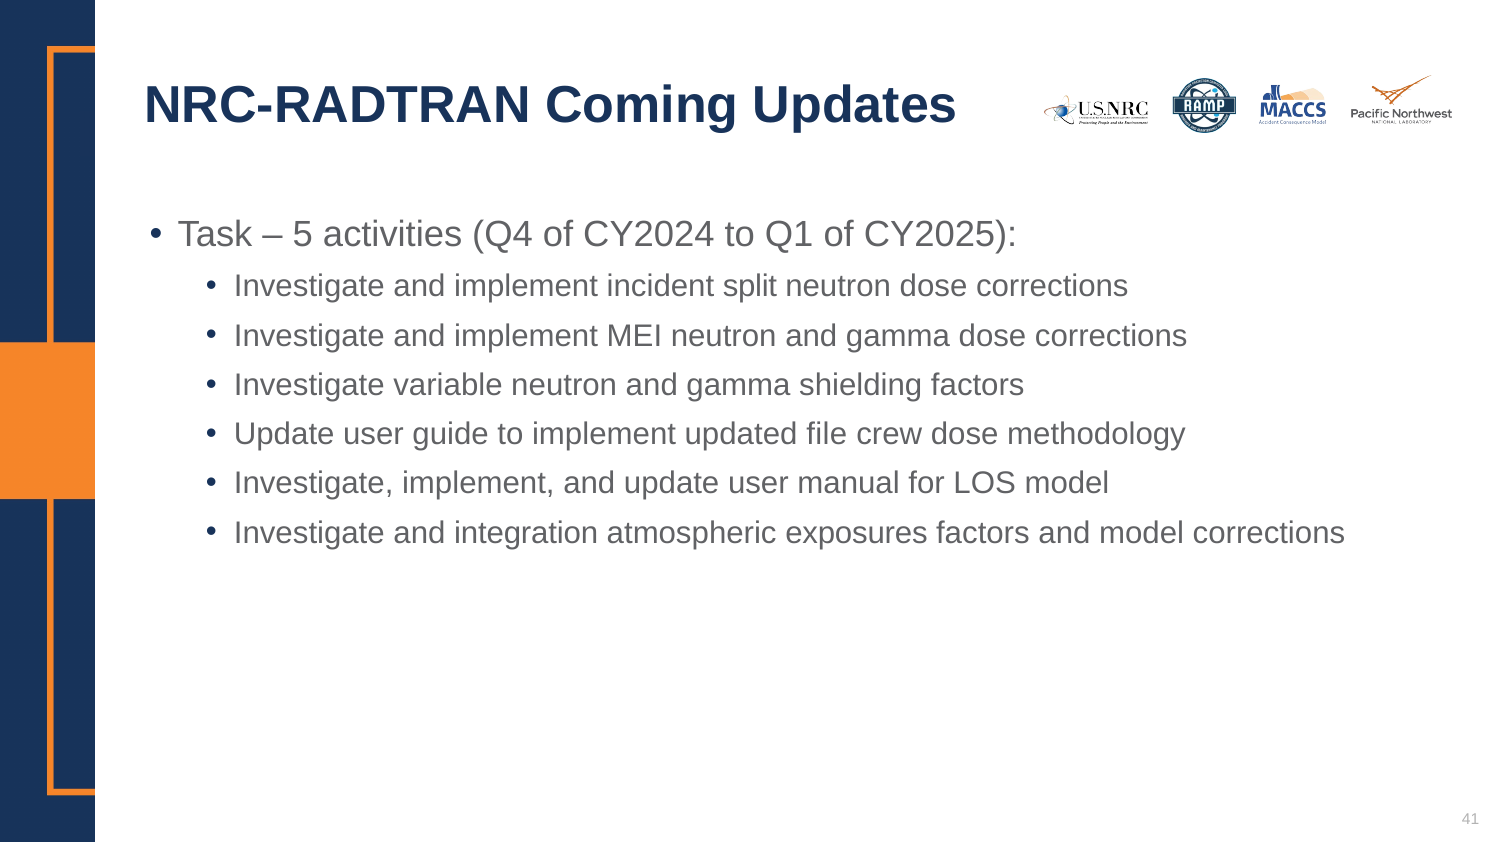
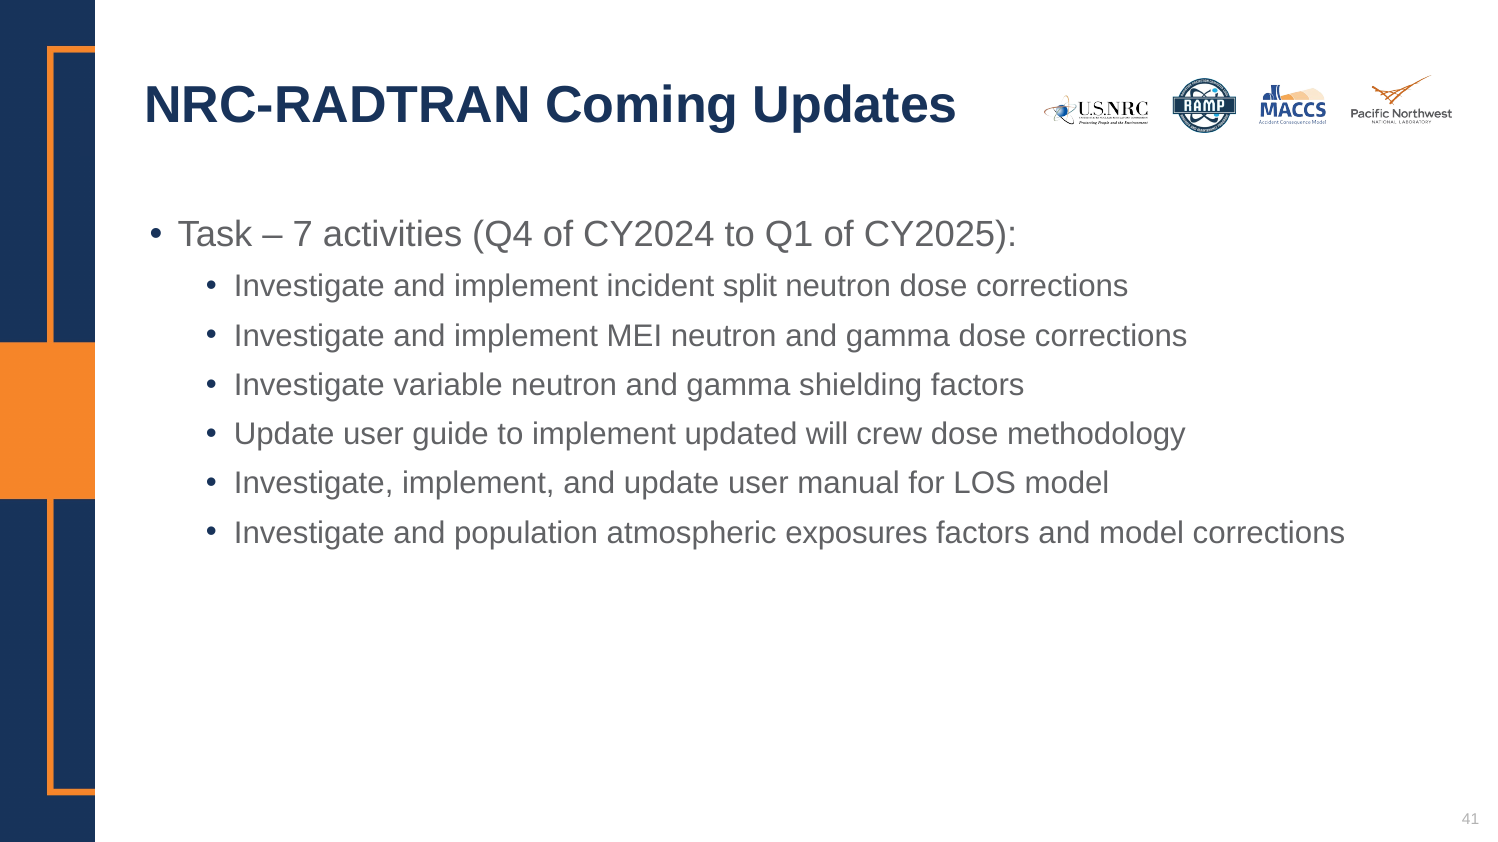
5: 5 -> 7 (303, 235)
file: file -> will (827, 435)
integration: integration -> population (526, 533)
